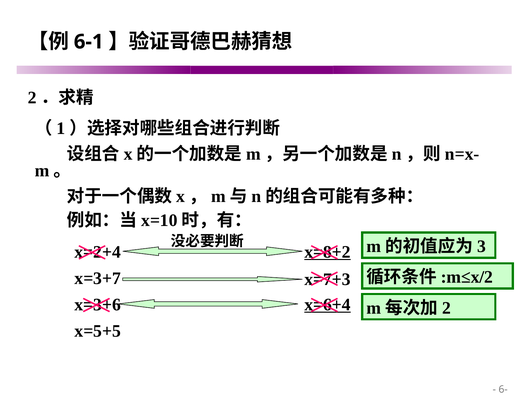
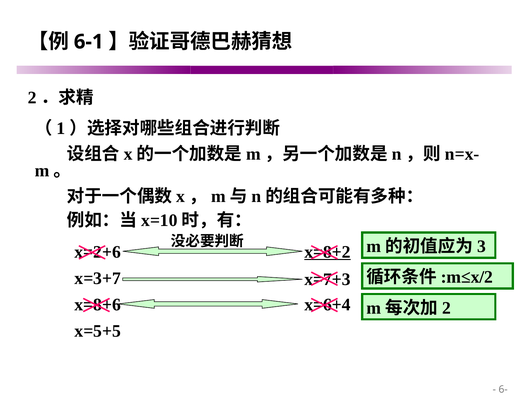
x=2+4: x=2+4 -> x=2+6 (98, 252)
x=3+6: x=3+6 -> x=8+6 (98, 304)
x=6+4 underline: present -> none (328, 304)
